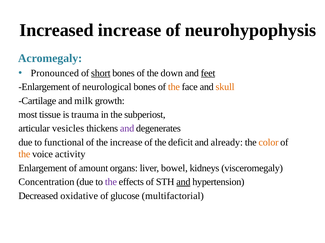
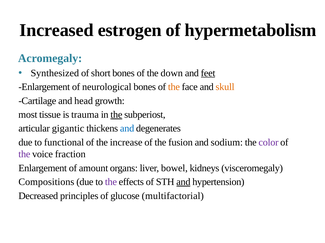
Increased increase: increase -> estrogen (130, 30)
neurohypophysis: neurohypophysis -> hypermetabolism (251, 30)
Pronounced: Pronounced -> Synthesized (55, 73)
short underline: present -> none (101, 73)
milk: milk -> head (84, 101)
the underline: none -> present (116, 115)
vesicles: vesicles -> gigantic (68, 129)
and colour: purple -> blue (127, 129)
deficit: deficit -> fusion (181, 143)
already: already -> sodium (227, 143)
color colour: orange -> purple (269, 143)
the colour: orange -> purple (24, 155)
activity: activity -> fraction (70, 155)
Concentration: Concentration -> Compositions (46, 182)
oxidative: oxidative -> principles (79, 196)
